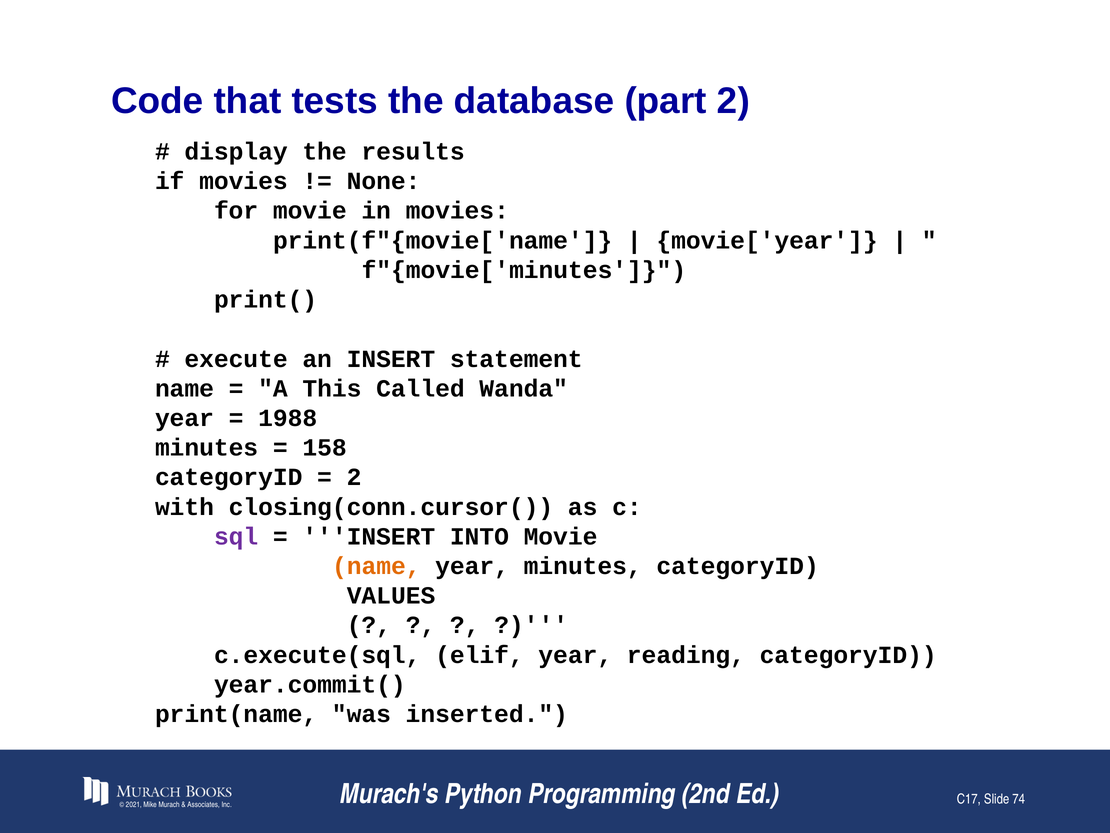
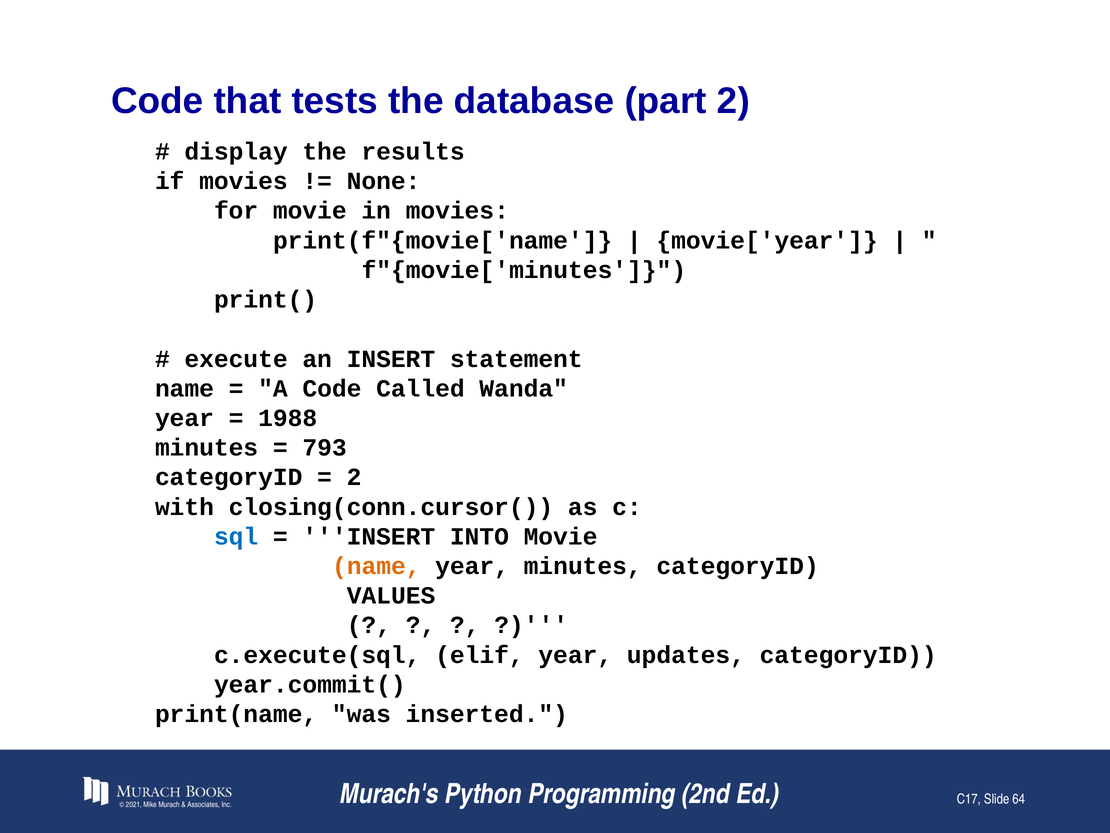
A This: This -> Code (332, 388)
158: 158 -> 793 (325, 447)
sql colour: purple -> blue (236, 536)
reading: reading -> updates (686, 655)
74: 74 -> 64 (1019, 799)
